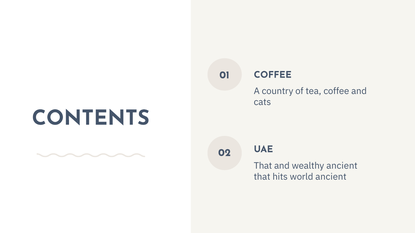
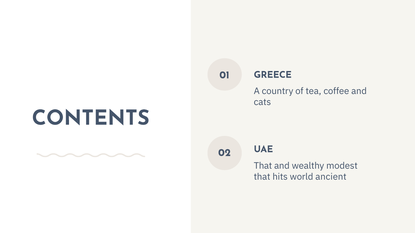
COFFEE: COFFEE -> GREECE (273, 75)
wealthy ancient: ancient -> modest (342, 166)
